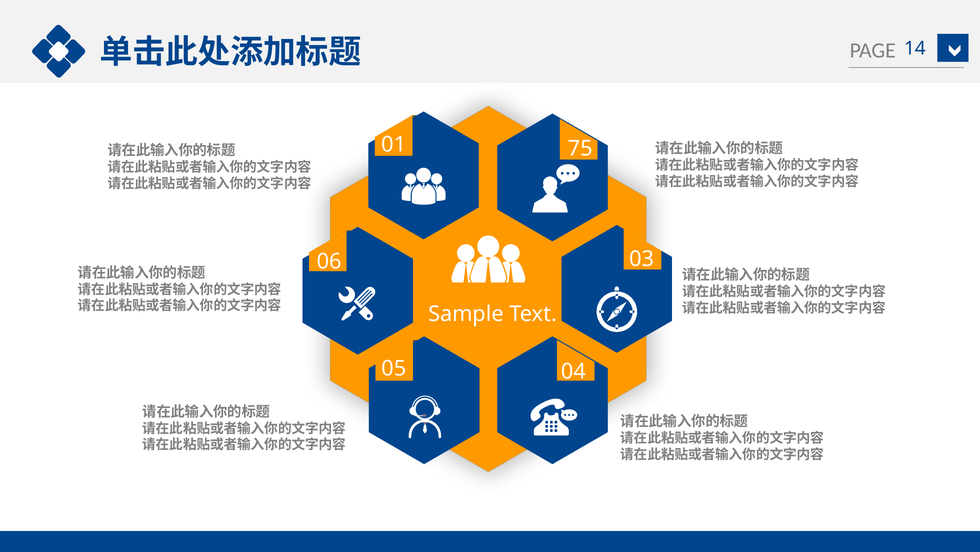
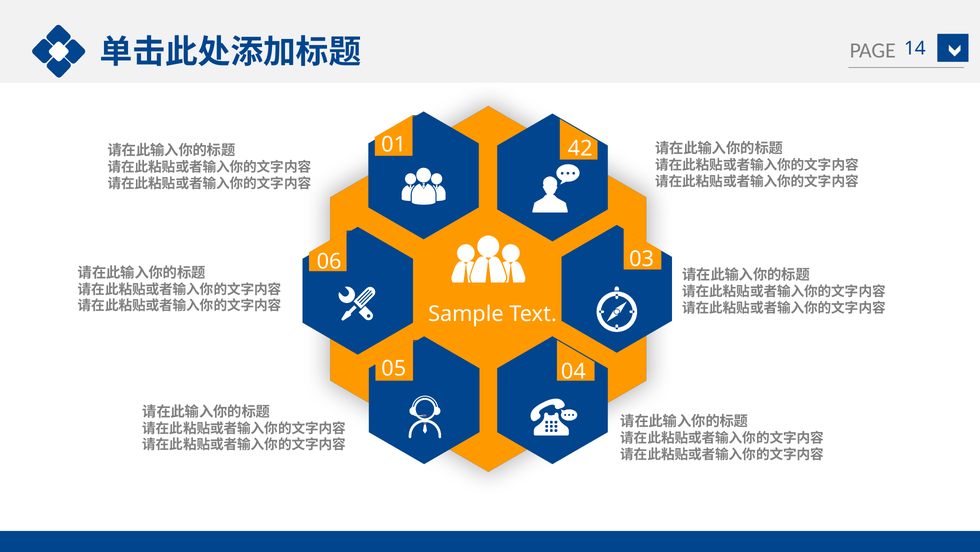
75: 75 -> 42 (580, 149)
